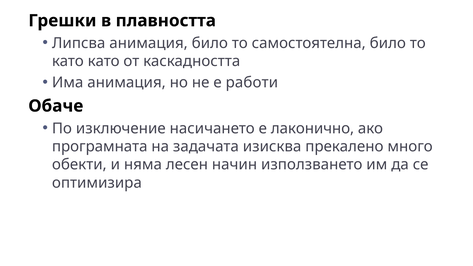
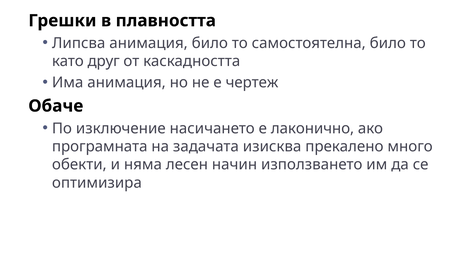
като като: като -> друг (104, 61)
работи: работи -> чертеж (252, 83)
